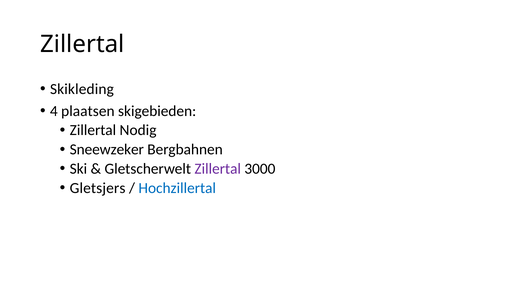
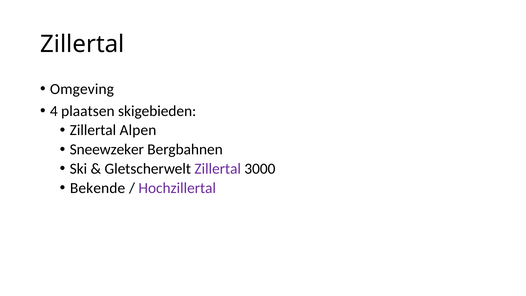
Skikleding: Skikleding -> Omgeving (82, 89)
Nodig: Nodig -> Alpen (138, 130)
Gletsjers: Gletsjers -> Bekende (98, 188)
Hochzillertal colour: blue -> purple (177, 188)
